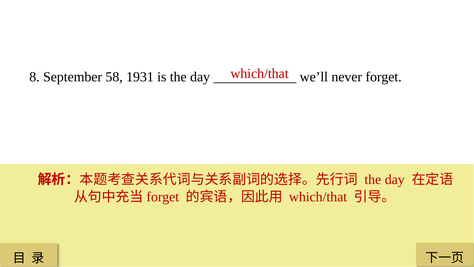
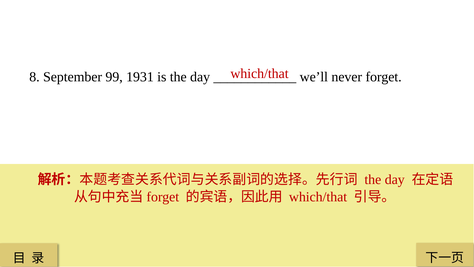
58: 58 -> 99 (114, 77)
